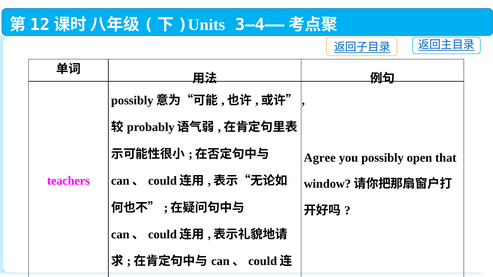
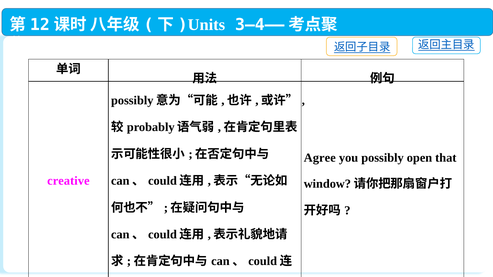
teachers: teachers -> creative (68, 181)
